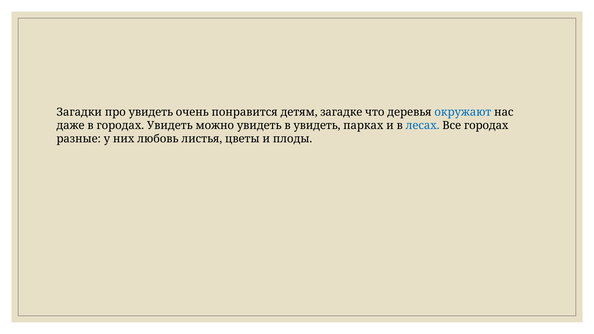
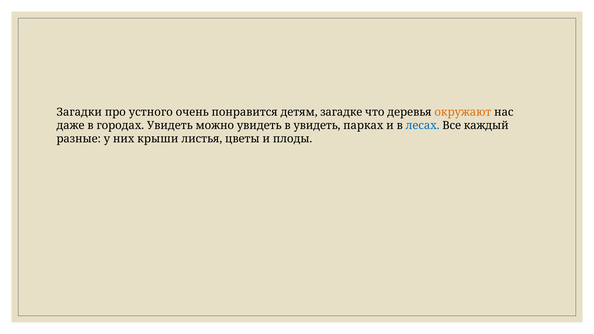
про увидеть: увидеть -> устного (151, 112)
окружают colour: blue -> orange (463, 112)
Все городах: городах -> каждый (486, 126)
любовь: любовь -> крыши (158, 139)
